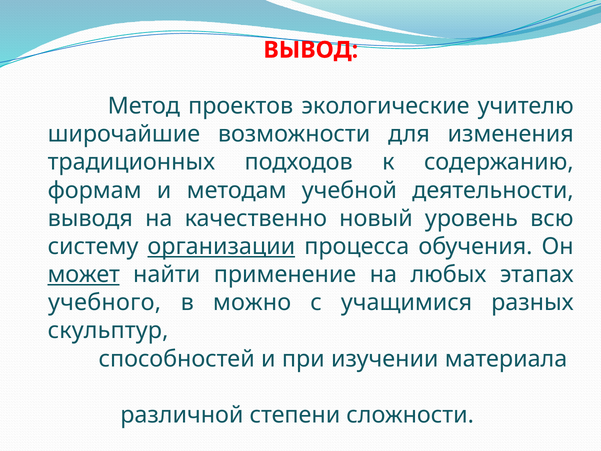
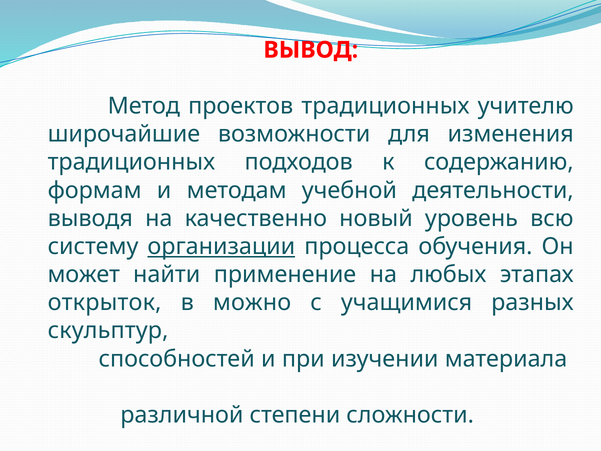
проектов экологические: экологические -> традиционных (385, 106)
может underline: present -> none (84, 274)
учебного: учебного -> открыток (105, 302)
